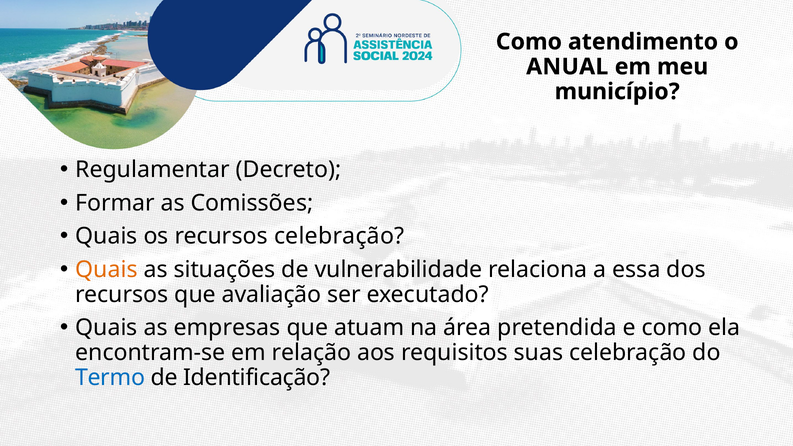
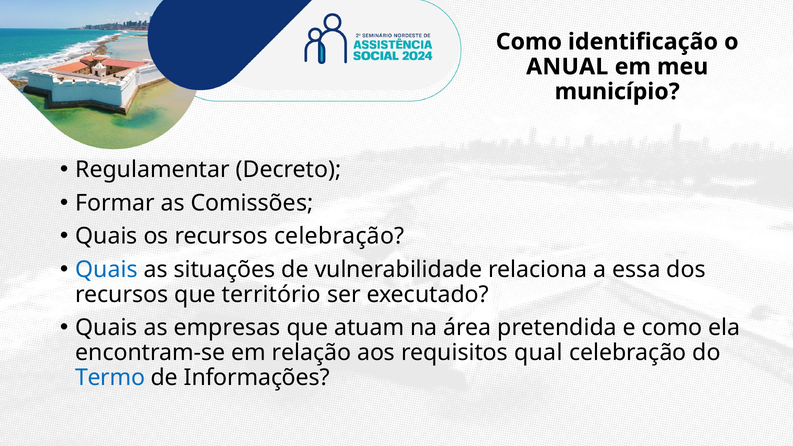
atendimento: atendimento -> identificação (643, 42)
Quais colour: orange -> blue (106, 270)
avaliação: avaliação -> território (271, 294)
suas: suas -> qual (538, 353)
Identificação: Identificação -> Informações (257, 378)
